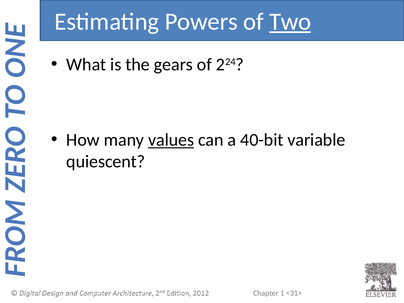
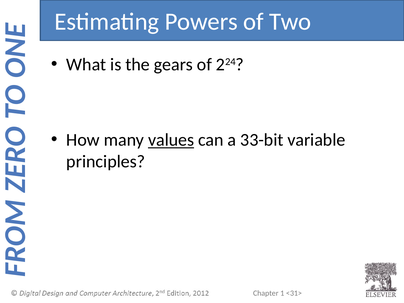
Two underline: present -> none (290, 22)
40-bit: 40-bit -> 33-bit (262, 140)
quiescent: quiescent -> principles (106, 162)
